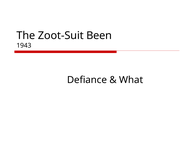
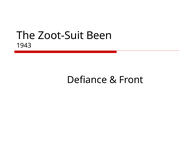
What: What -> Front (131, 80)
